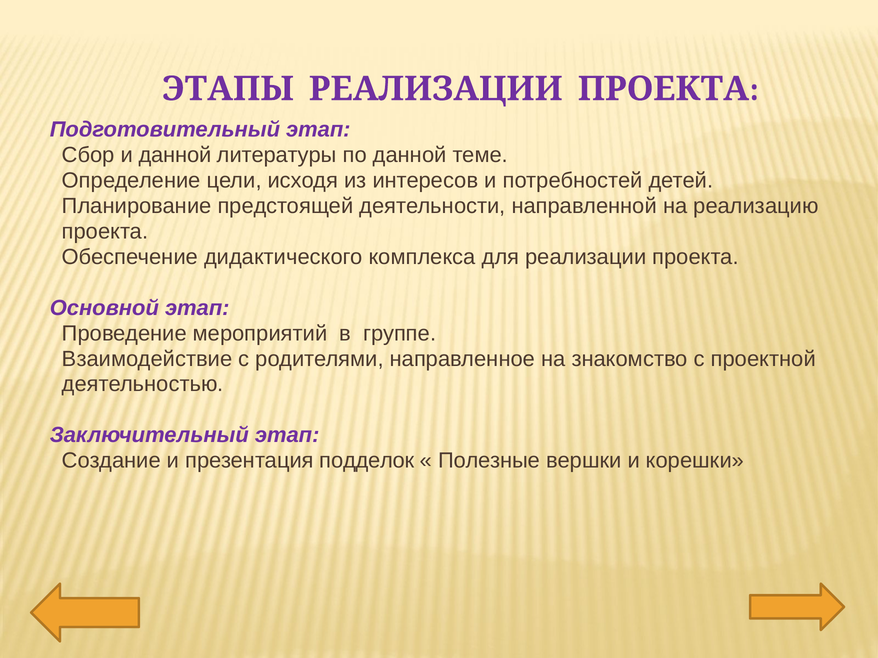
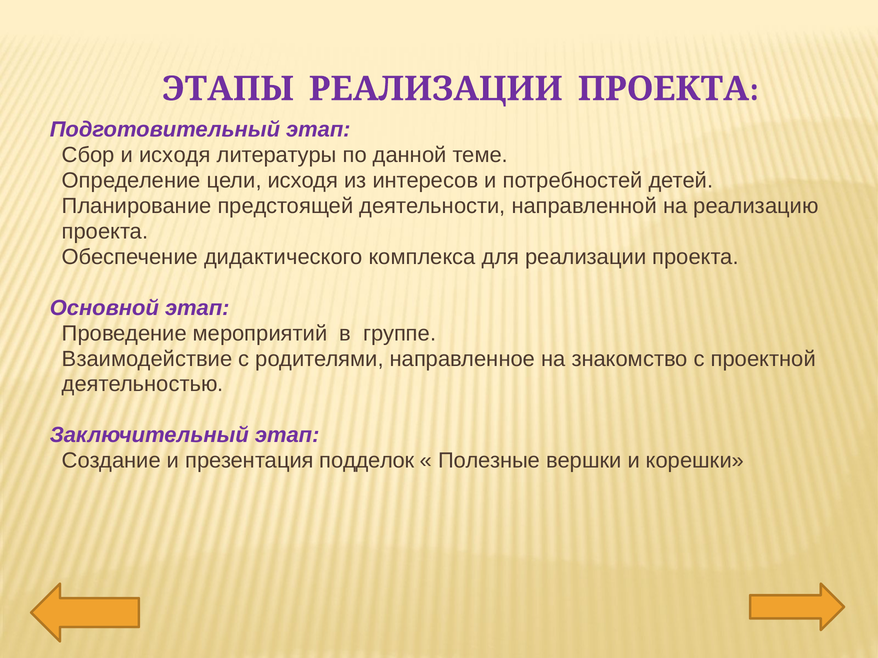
и данной: данной -> исходя (175, 155)
